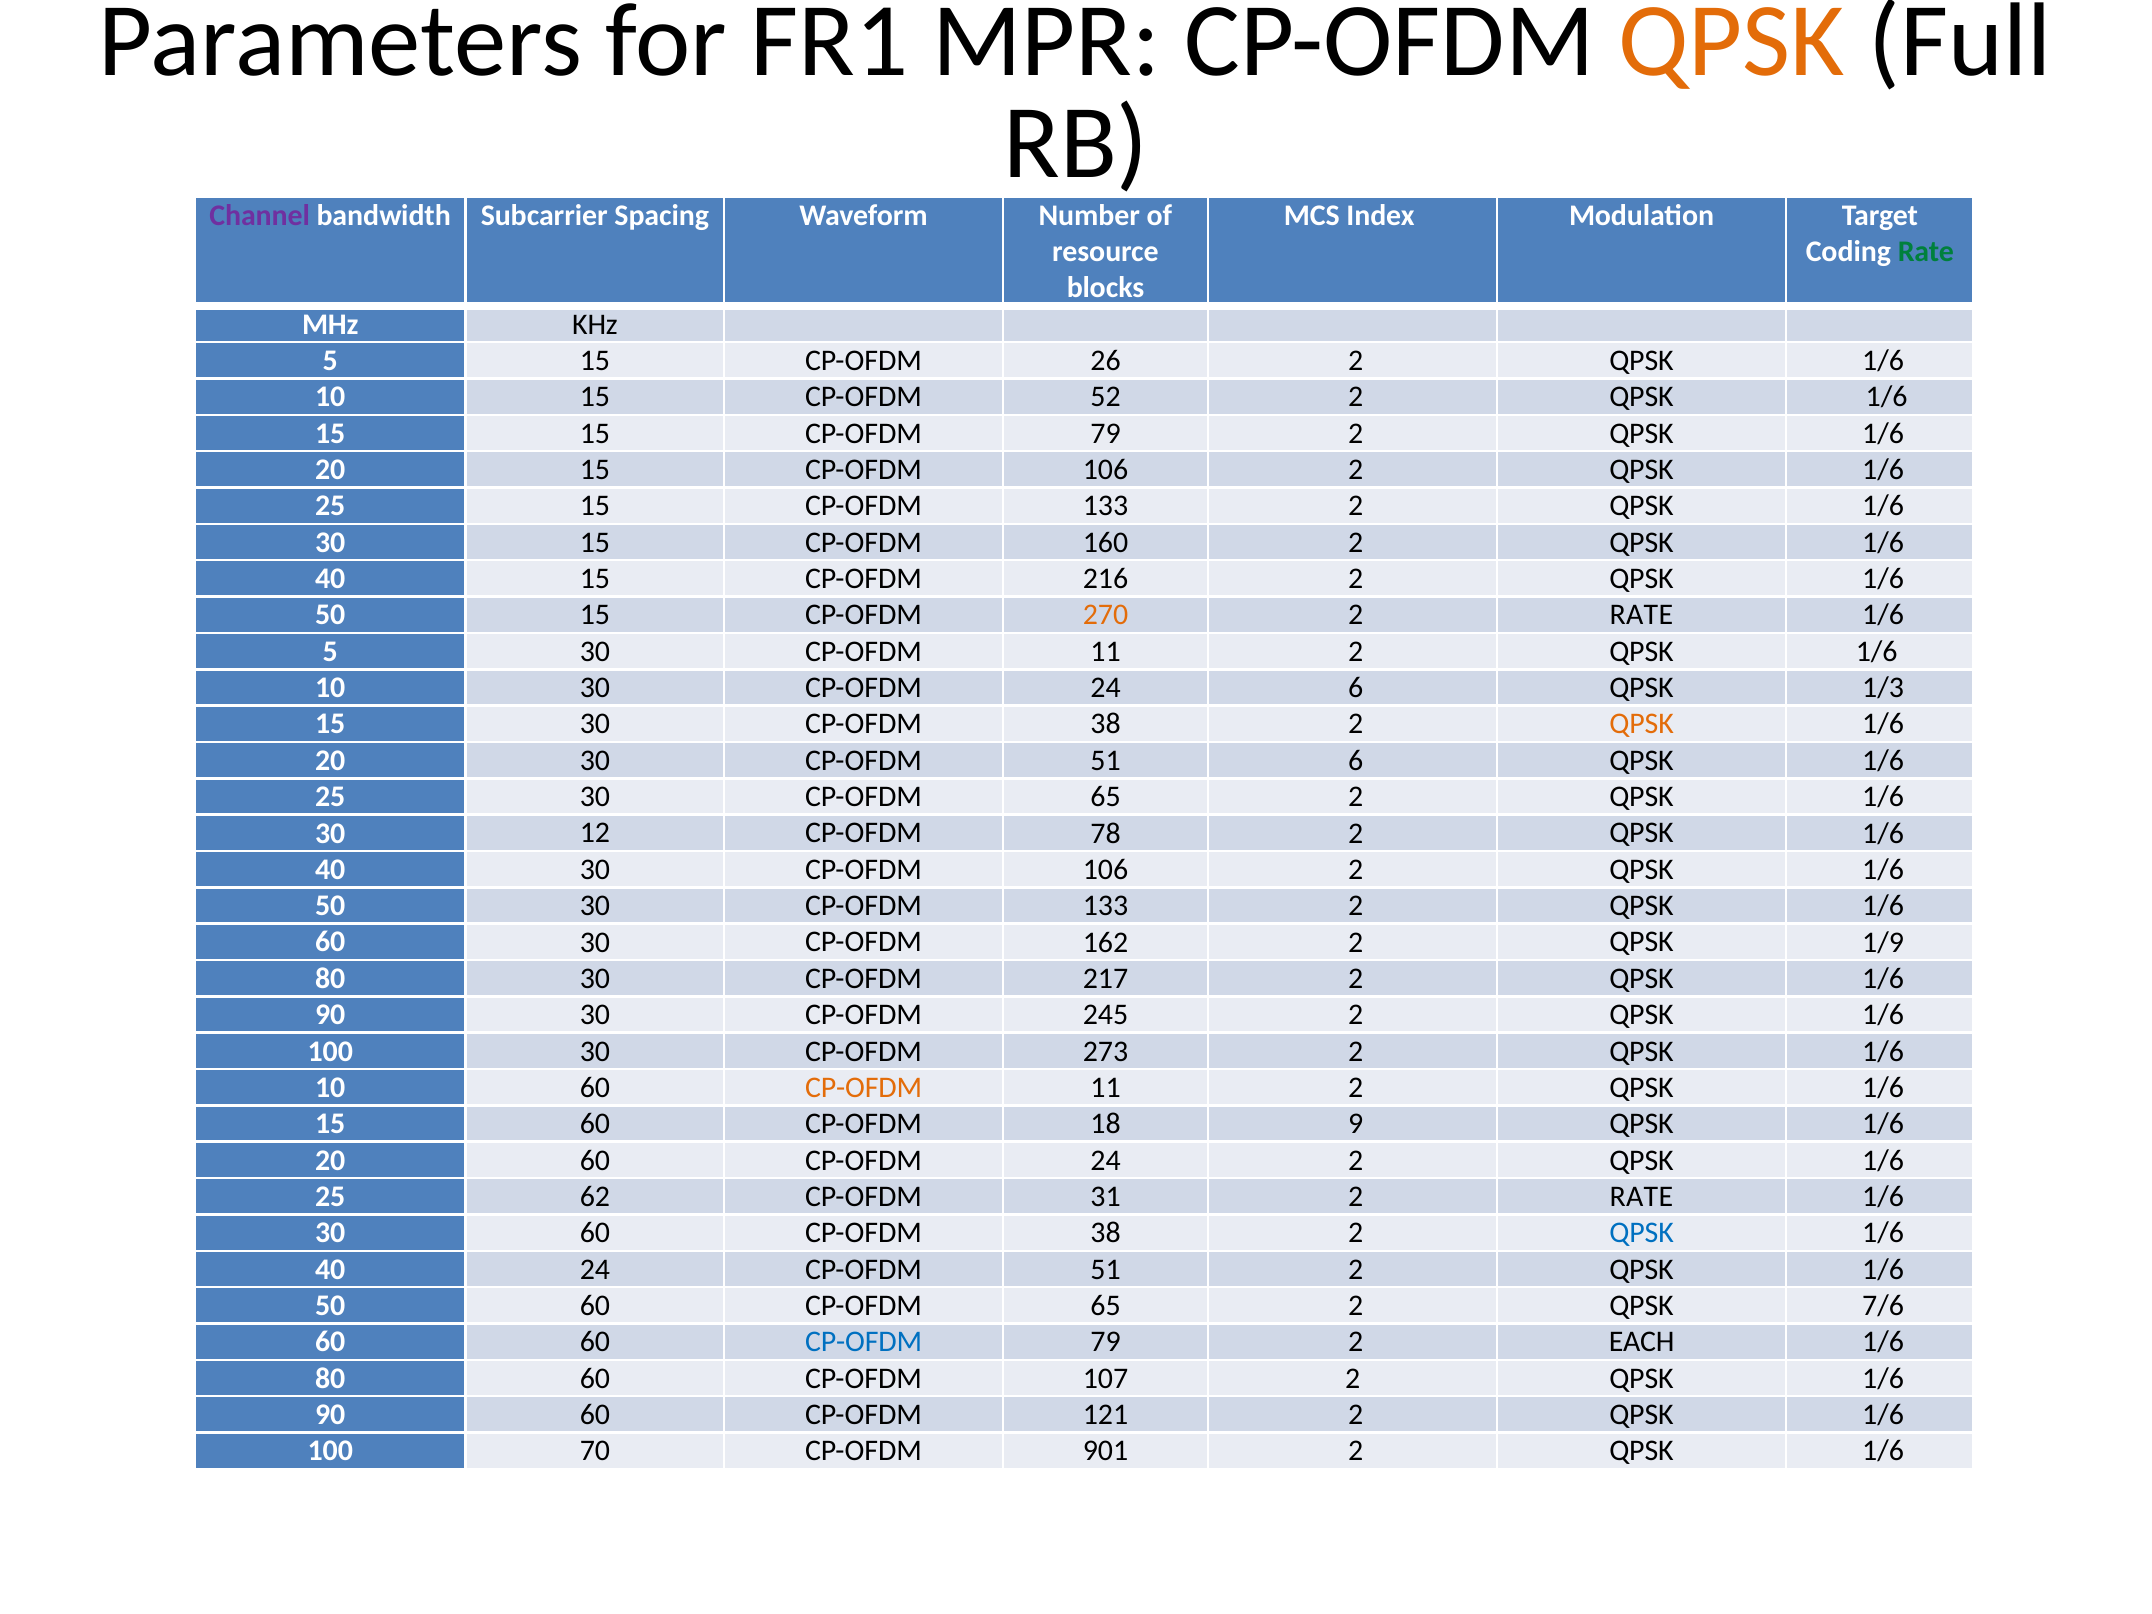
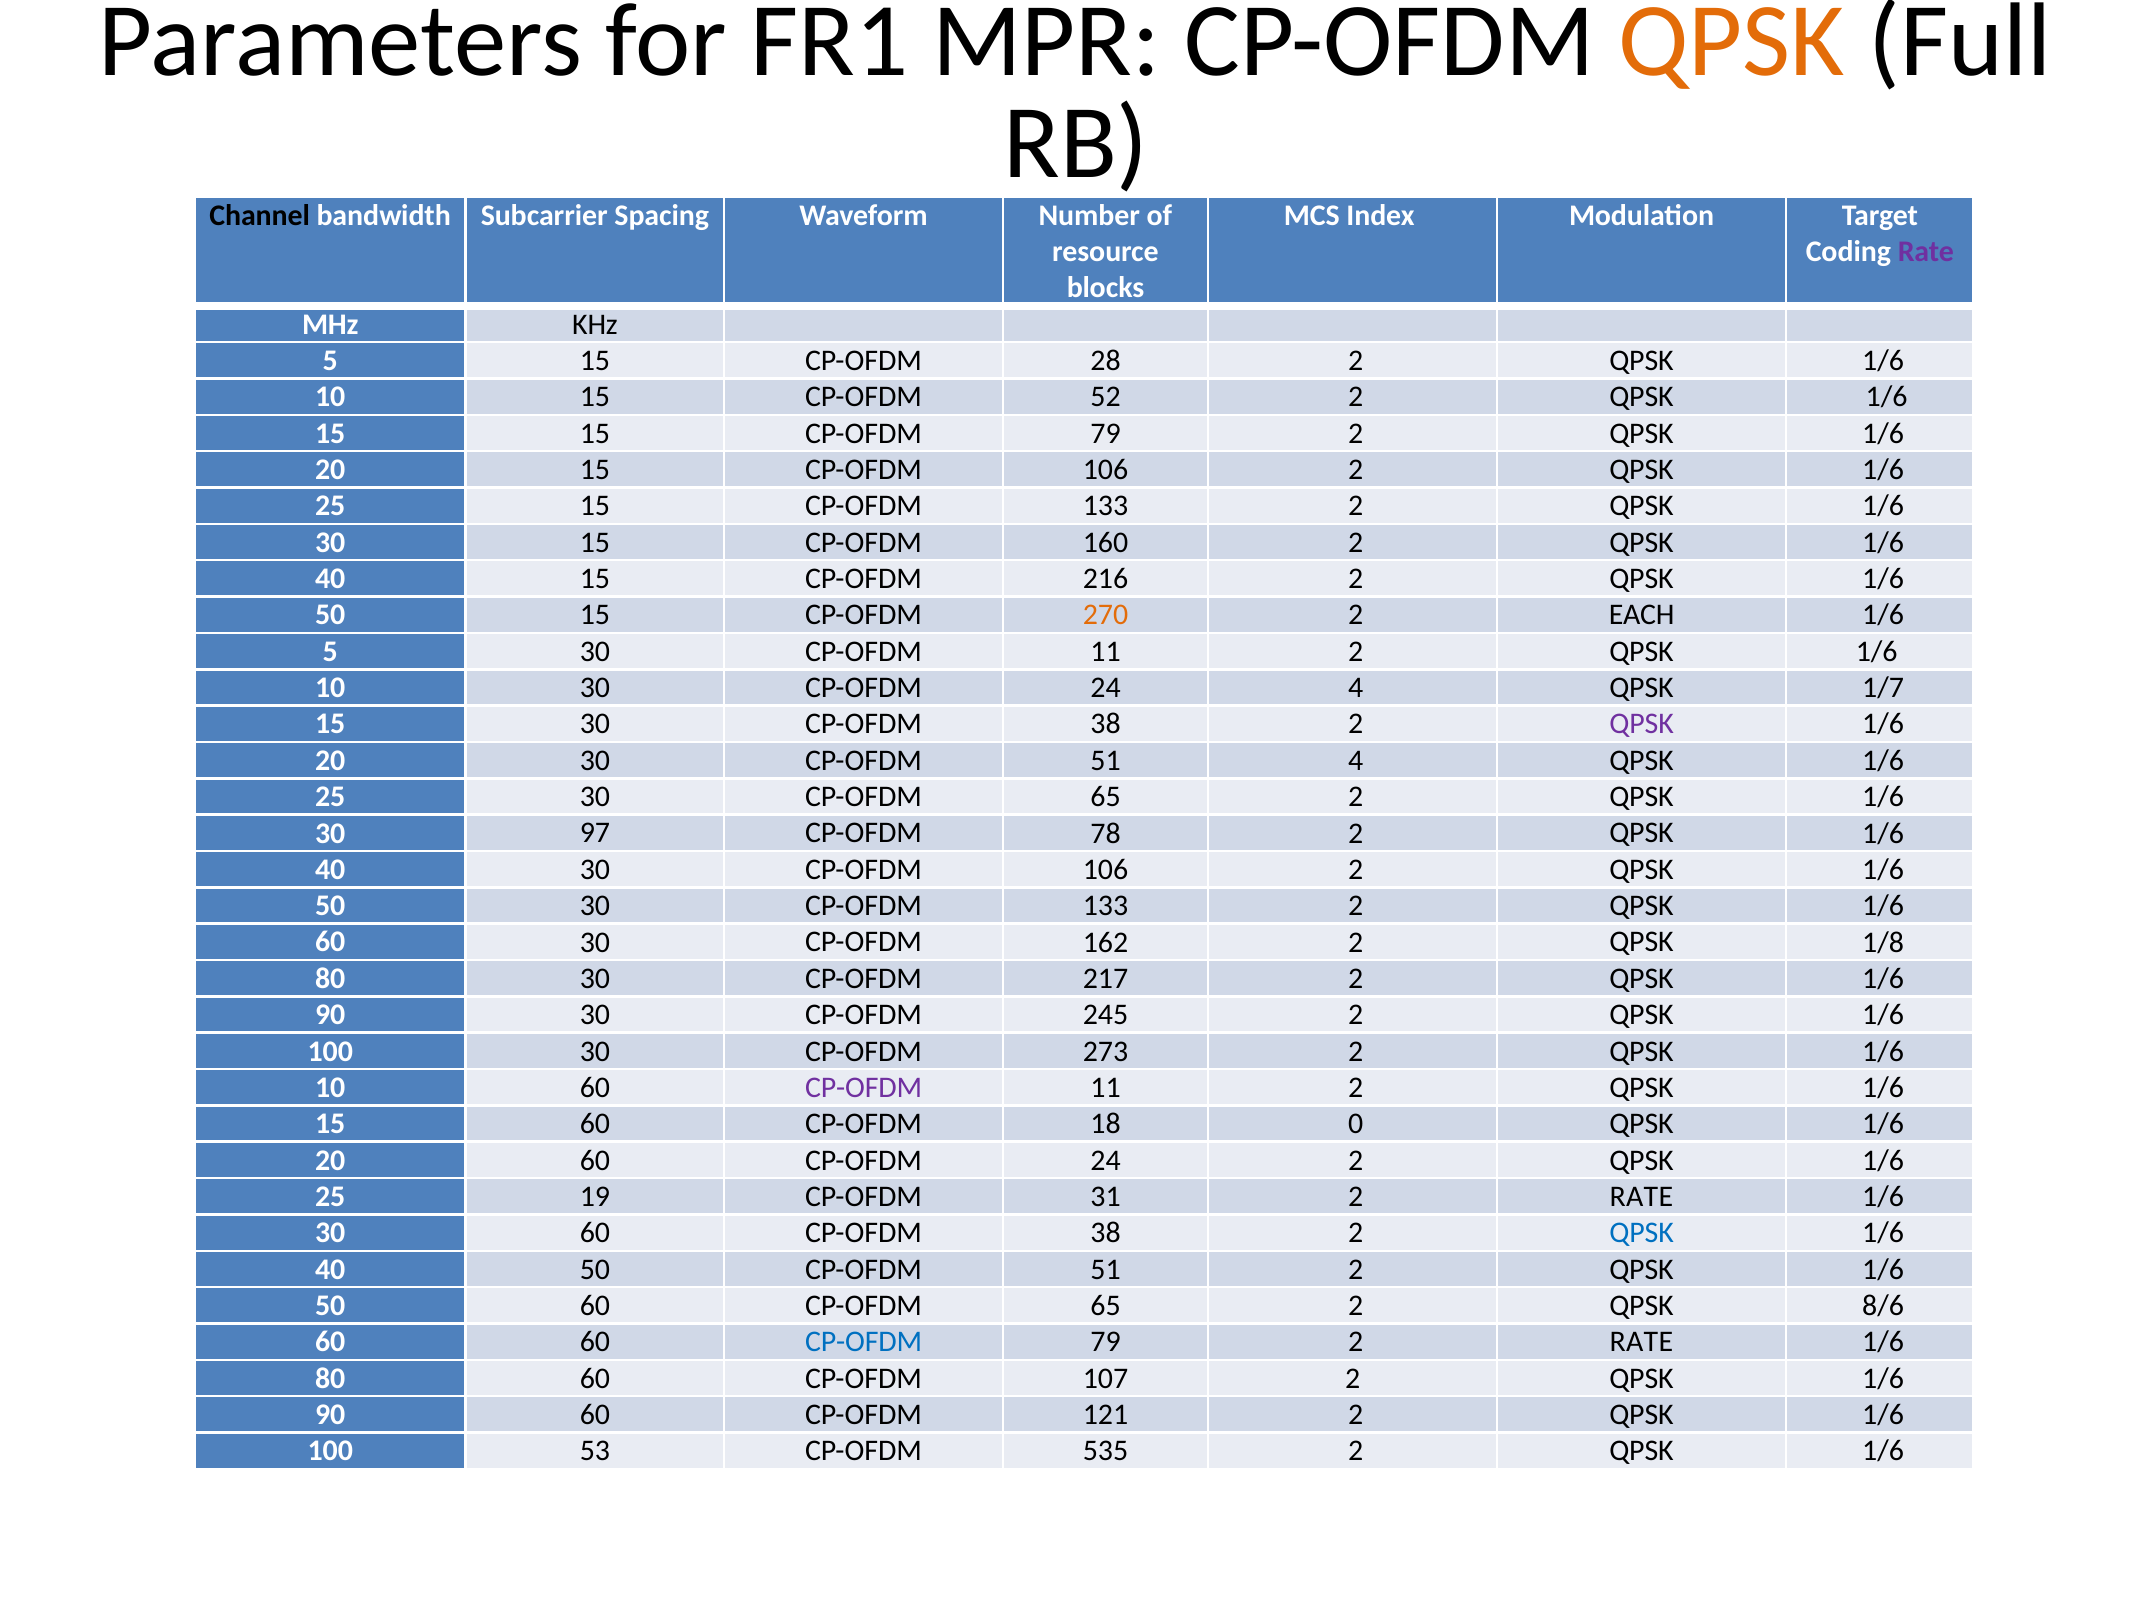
Channel colour: purple -> black (260, 215)
Rate colour: green -> purple (1926, 252)
26: 26 -> 28 (1106, 361)
RATE: RATE -> EACH (1642, 615)
24 6: 6 -> 4 (1356, 688)
1/3: 1/3 -> 1/7 (1883, 688)
QPSK colour: orange -> purple (1642, 724)
51 6: 6 -> 4 (1356, 760)
12: 12 -> 97 (595, 833)
1/9: 1/9 -> 1/8 (1883, 942)
CP-OFDM colour: orange -> purple (864, 1087)
9: 9 -> 0 (1356, 1124)
62: 62 -> 19 (595, 1197)
40 24: 24 -> 50 (595, 1269)
7/6: 7/6 -> 8/6 (1883, 1306)
79 2 EACH: EACH -> RATE (1641, 1342)
70: 70 -> 53 (595, 1451)
901: 901 -> 535 (1106, 1451)
